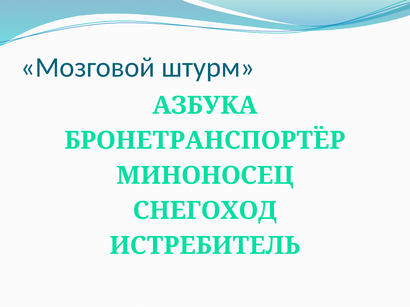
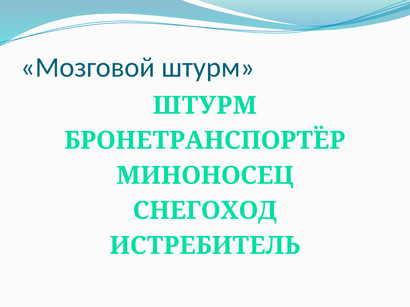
АЗБУКА: АЗБУКА -> ШТУРМ (205, 106)
